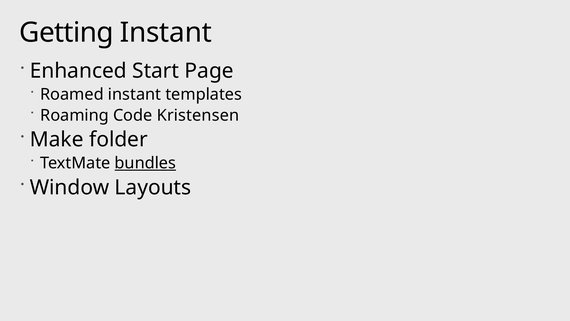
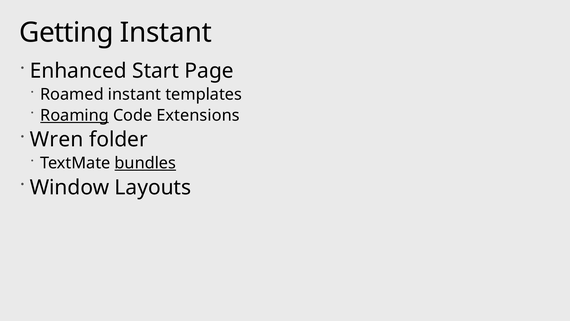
Roaming underline: none -> present (75, 115)
Kristensen: Kristensen -> Extensions (198, 115)
Make: Make -> Wren (57, 139)
